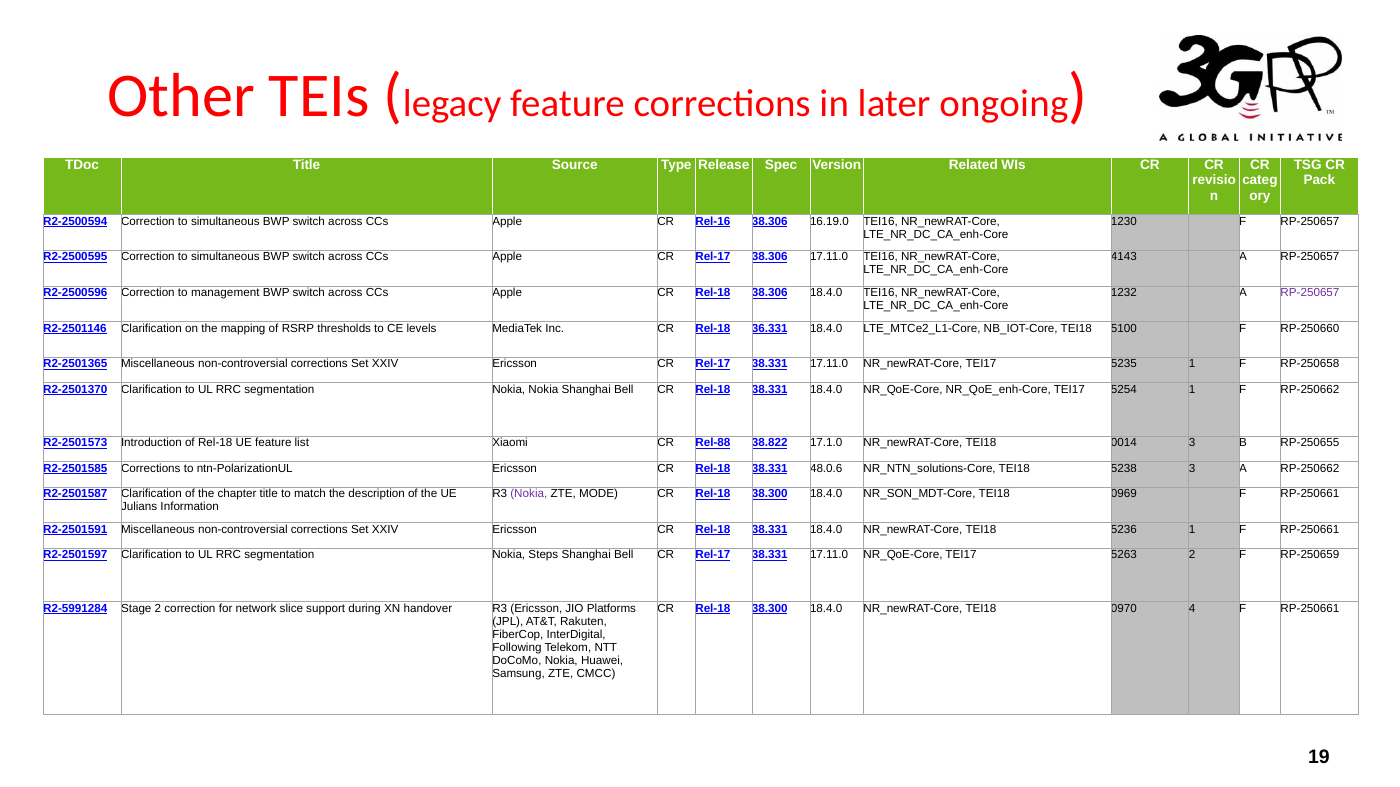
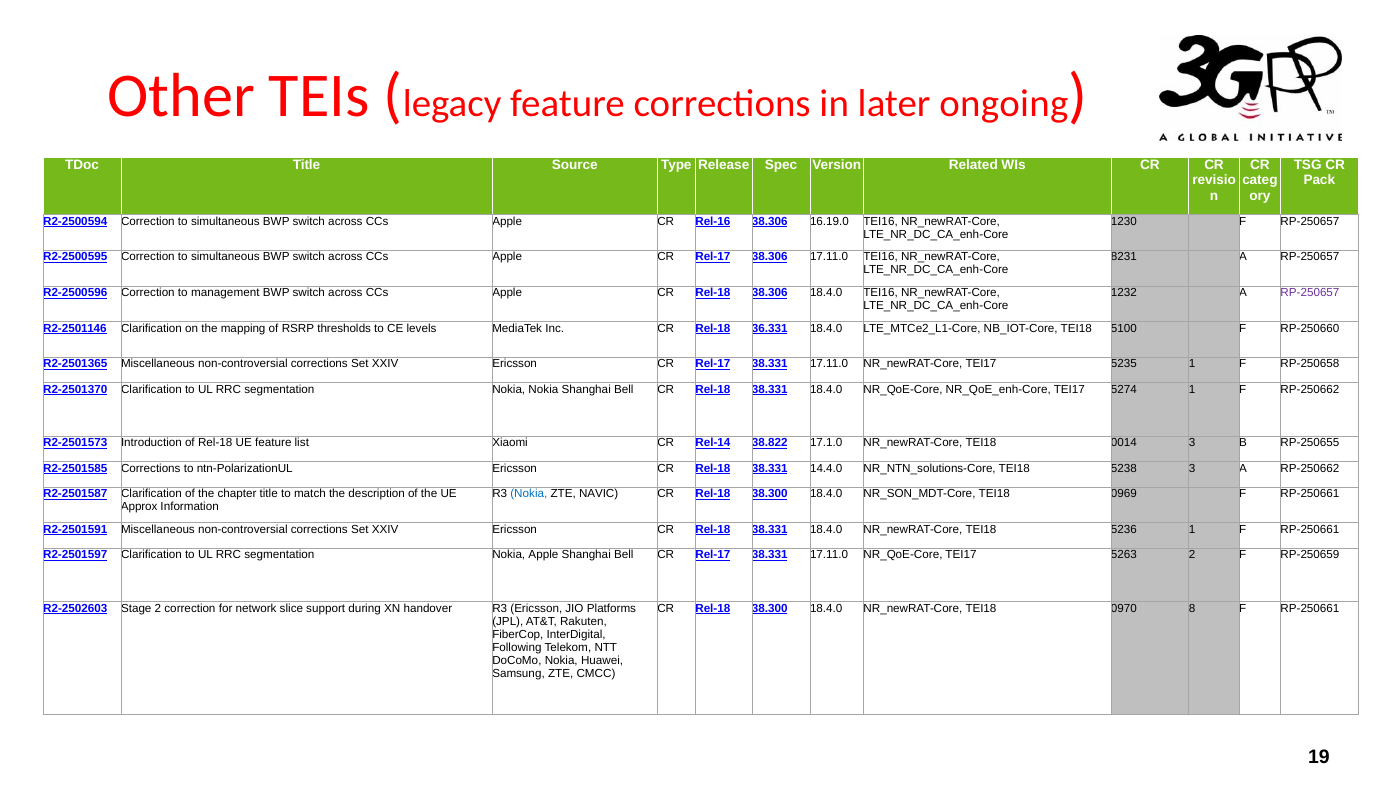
4143: 4143 -> 8231 (1124, 257)
5254: 5254 -> 5274 (1124, 390)
Rel-88: Rel-88 -> Rel-14 (713, 443)
48.0.6: 48.0.6 -> 14.4.0 (826, 469)
Nokia colour: purple -> blue (529, 494)
MODE: MODE -> NAVIC (599, 494)
Julians: Julians -> Approx (139, 507)
Nokia Steps: Steps -> Apple (543, 555)
R2-5991284: R2-5991284 -> R2-2502603 (75, 609)
4: 4 -> 8 (1192, 609)
